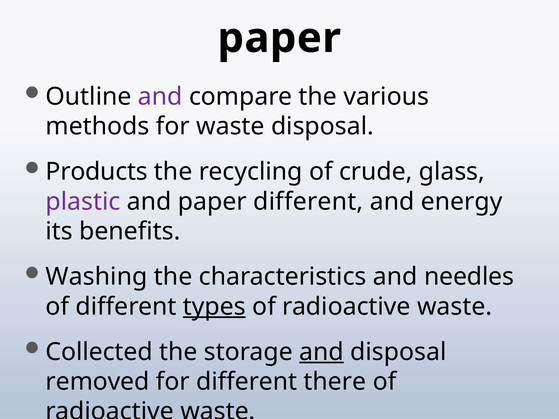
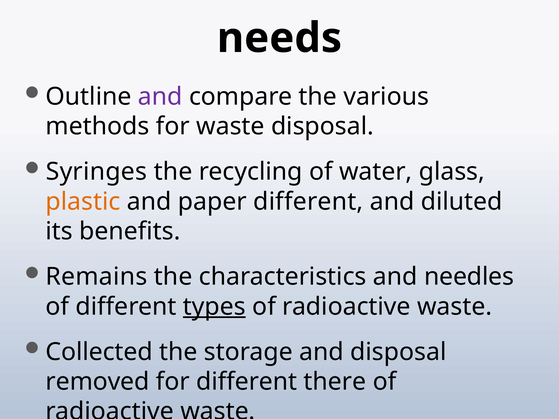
paper: paper -> needs (279, 38)
Products: Products -> Syringes (96, 172)
crude: crude -> water (376, 172)
plastic colour: purple -> orange (83, 202)
energy: energy -> diluted (462, 202)
Washing: Washing -> Remains (96, 277)
and underline: present -> none (322, 352)
